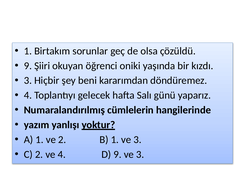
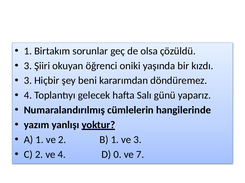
9: 9 -> 3 (28, 66)
D 9: 9 -> 0 (117, 155)
3: 3 -> 7 (140, 155)
